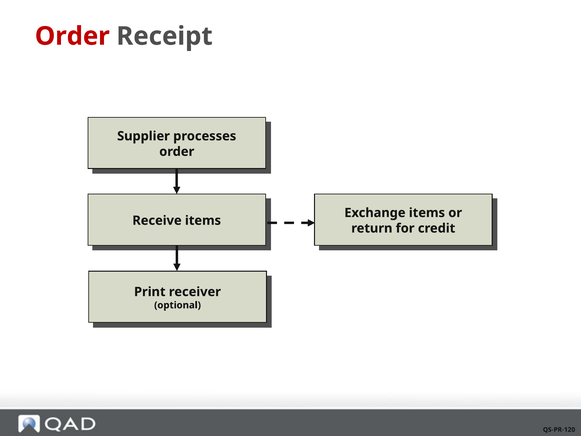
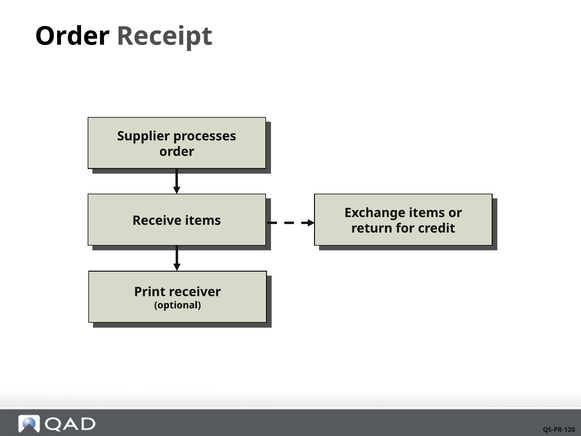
Order colour: red -> black (72, 36)
